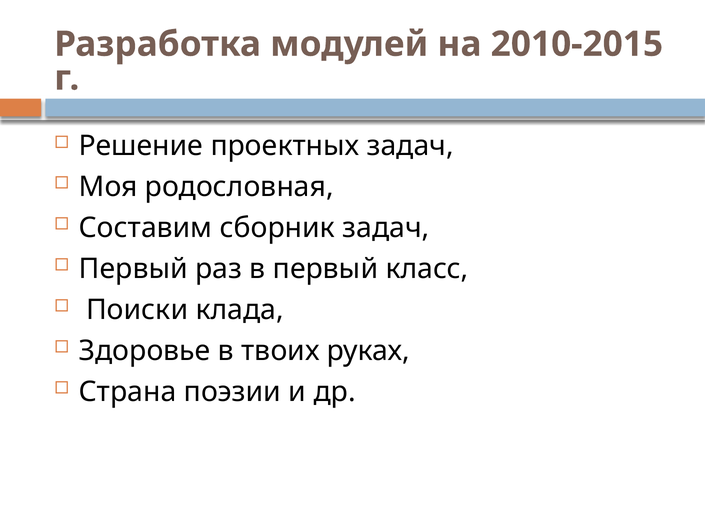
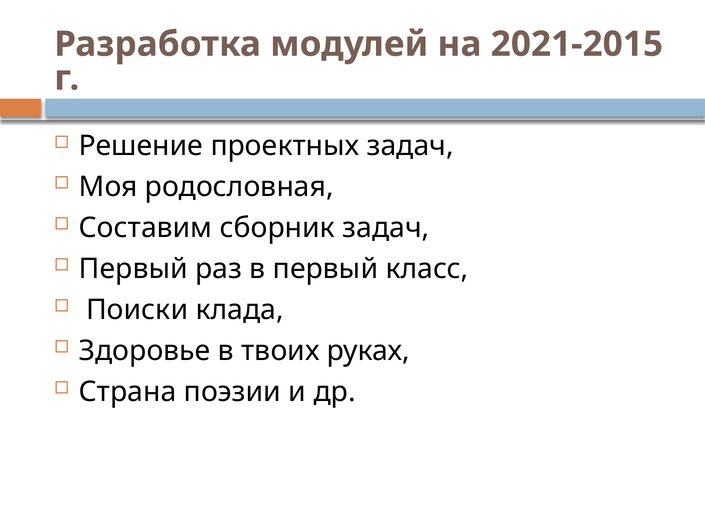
2010-2015: 2010-2015 -> 2021-2015 (577, 44)
